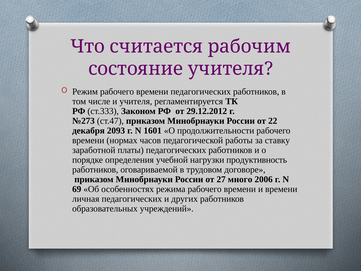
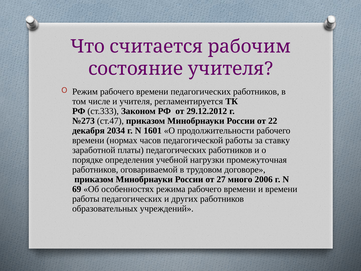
2093: 2093 -> 2034 (116, 131)
продуктивность: продуктивность -> промежуточная (257, 160)
личная: личная -> работы (86, 199)
